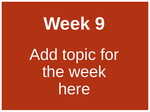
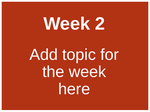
9: 9 -> 2 (100, 24)
